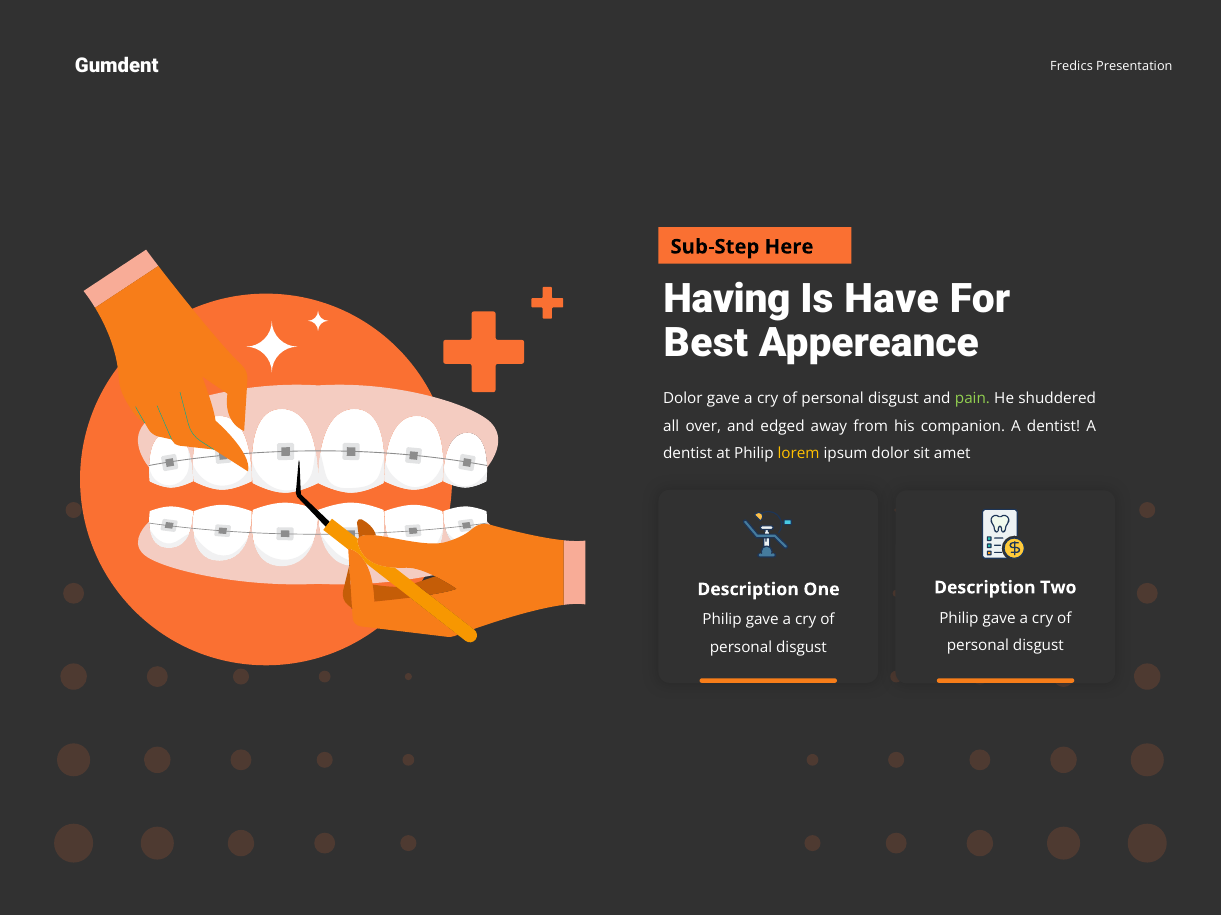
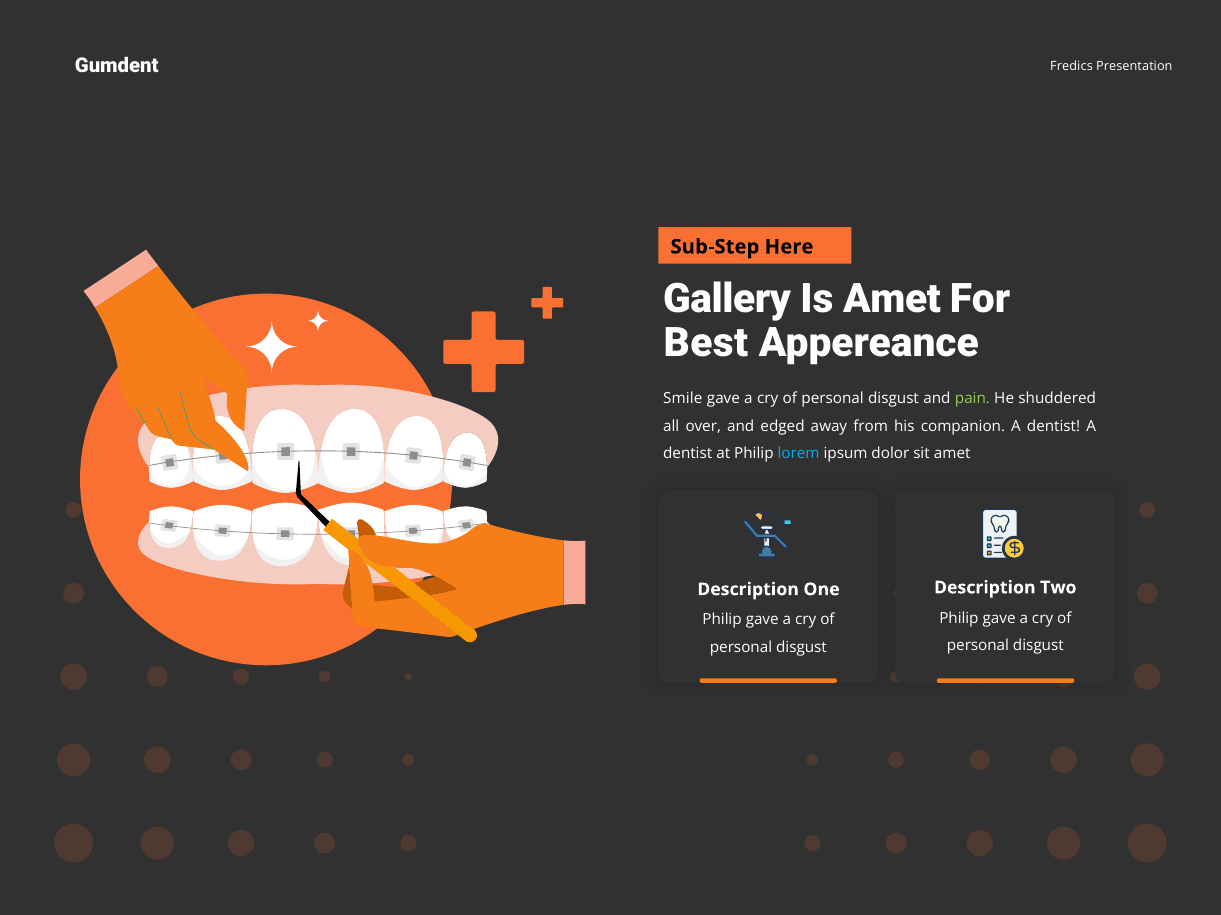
Having: Having -> Gallery (727, 299)
Is Have: Have -> Amet (892, 299)
Dolor: Dolor -> Smile (683, 399)
lorem colour: yellow -> light blue (799, 454)
